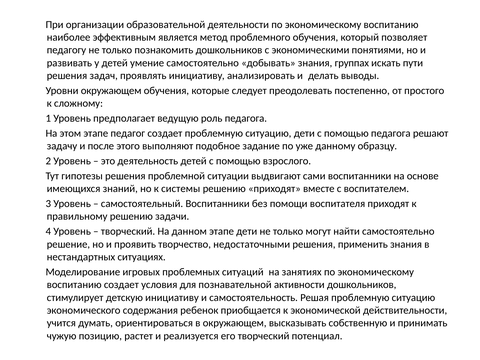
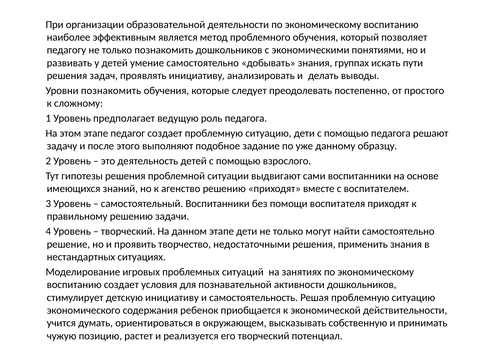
Уровни окружающем: окружающем -> познакомить (111, 91)
системы: системы -> агенство (181, 189)
